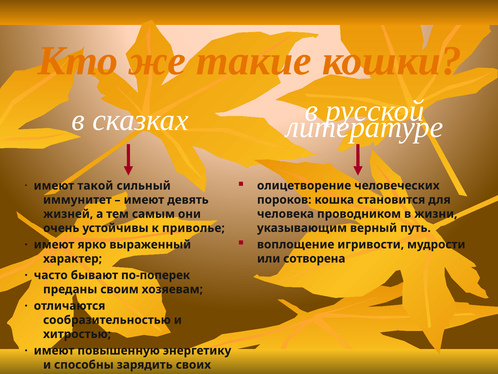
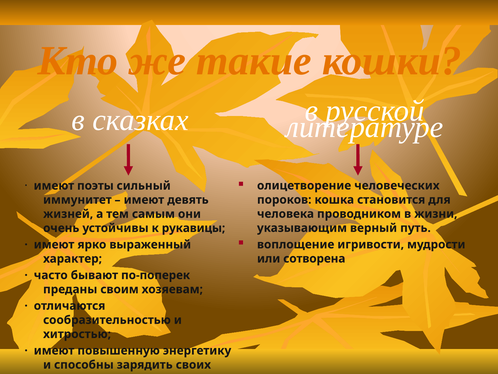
такой: такой -> поэты (95, 185)
приволье: приволье -> рукавицы (194, 228)
